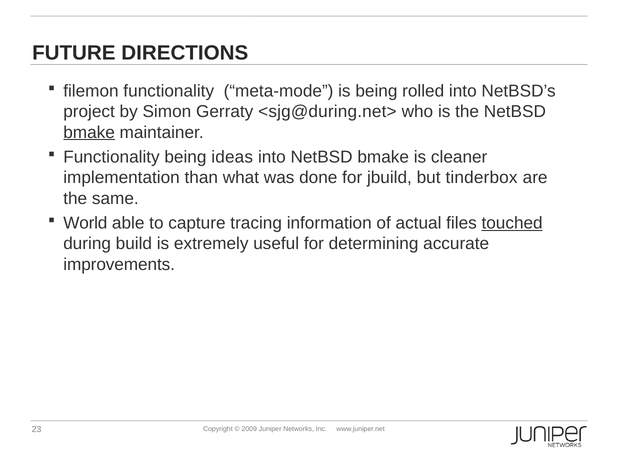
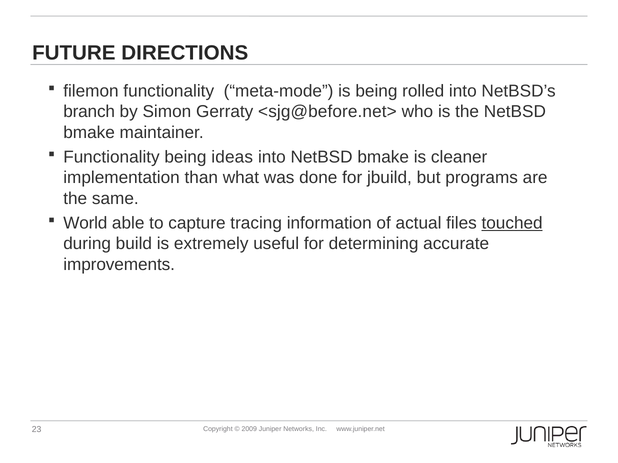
project: project -> branch (89, 112)
<sjg@during.net>: <sjg@during.net> -> <sjg@before.net> (327, 112)
bmake underline: present -> none (89, 132)
tinderbox: tinderbox -> programs (482, 178)
